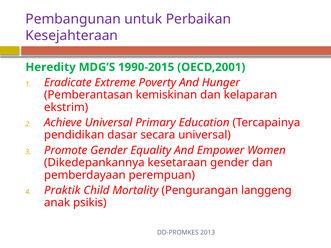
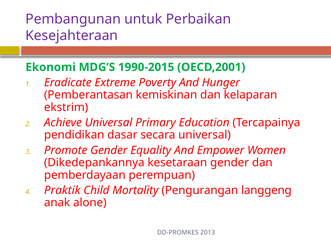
Heredity: Heredity -> Ekonomi (51, 67)
psikis: psikis -> alone (90, 203)
